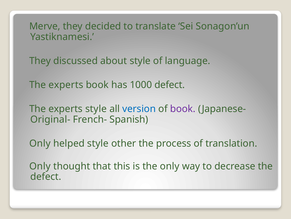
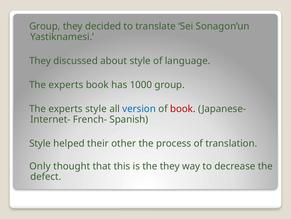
Merve: Merve -> Group (45, 26)
1000 defect: defect -> group (170, 85)
book colour: purple -> red (183, 109)
Original-: Original- -> Internet- (50, 119)
Only: Only -> Style (40, 143)
helped style: style -> their (98, 143)
the only: only -> they (170, 166)
